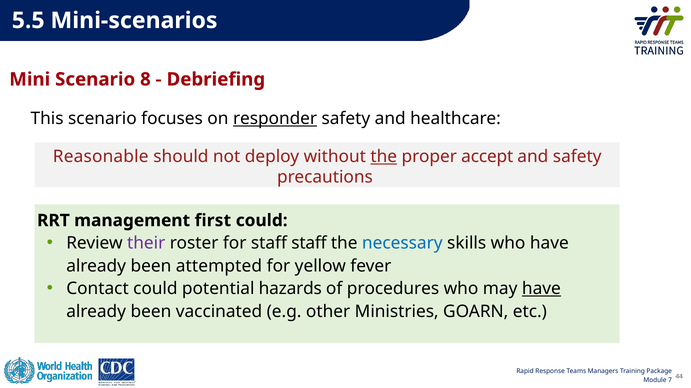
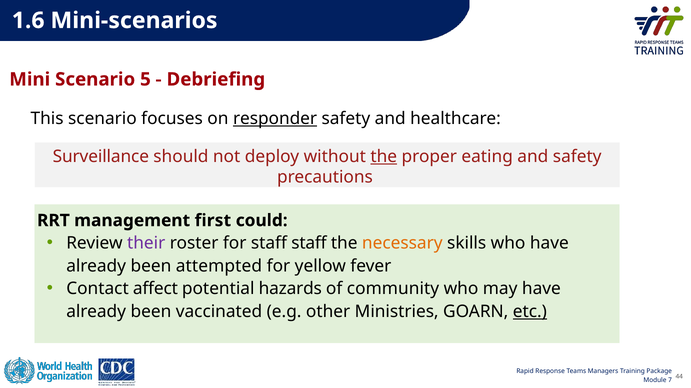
5.5: 5.5 -> 1.6 (28, 21)
8: 8 -> 5 (145, 79)
Reasonable: Reasonable -> Surveillance (101, 157)
accept: accept -> eating (487, 157)
necessary colour: blue -> orange (402, 244)
Contact could: could -> affect (155, 289)
procedures: procedures -> community (393, 289)
have underline: present -> none (541, 289)
etc underline: none -> present (530, 312)
